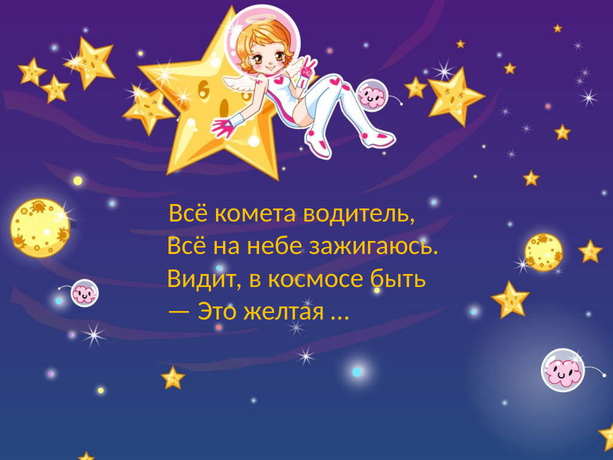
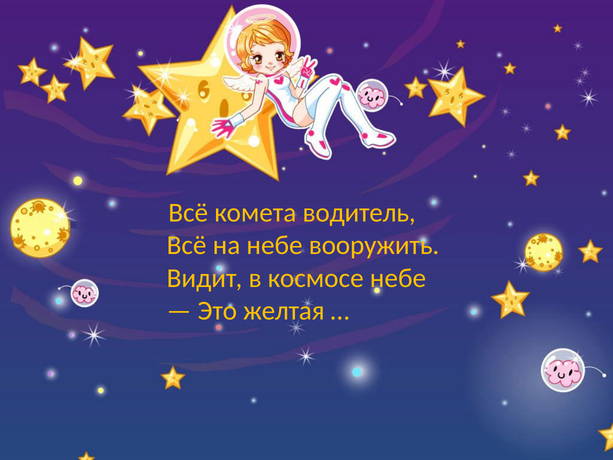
зажигаюсь: зажигаюсь -> вооружить (374, 245)
космосе быть: быть -> небе (398, 278)
